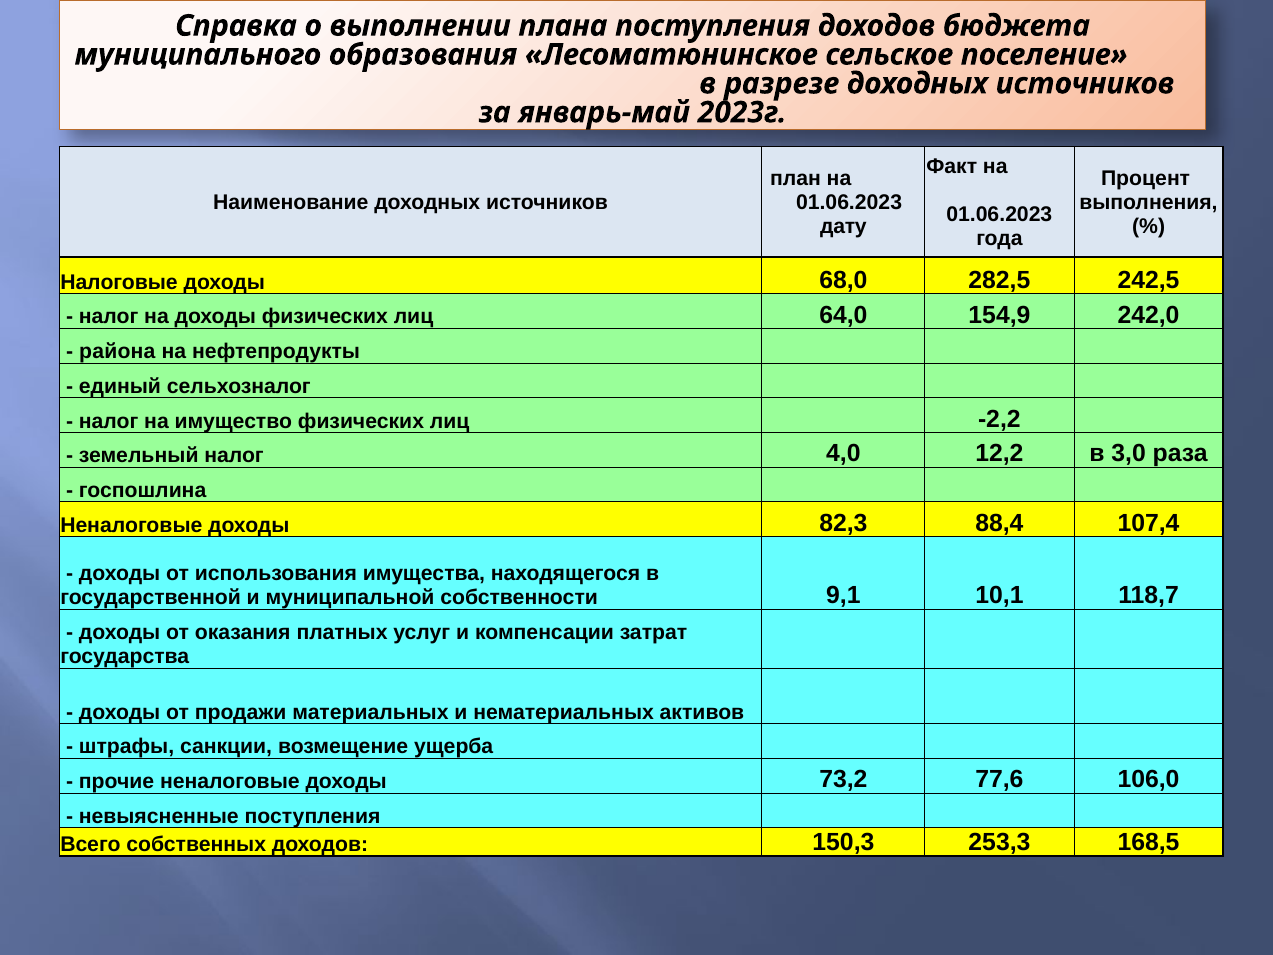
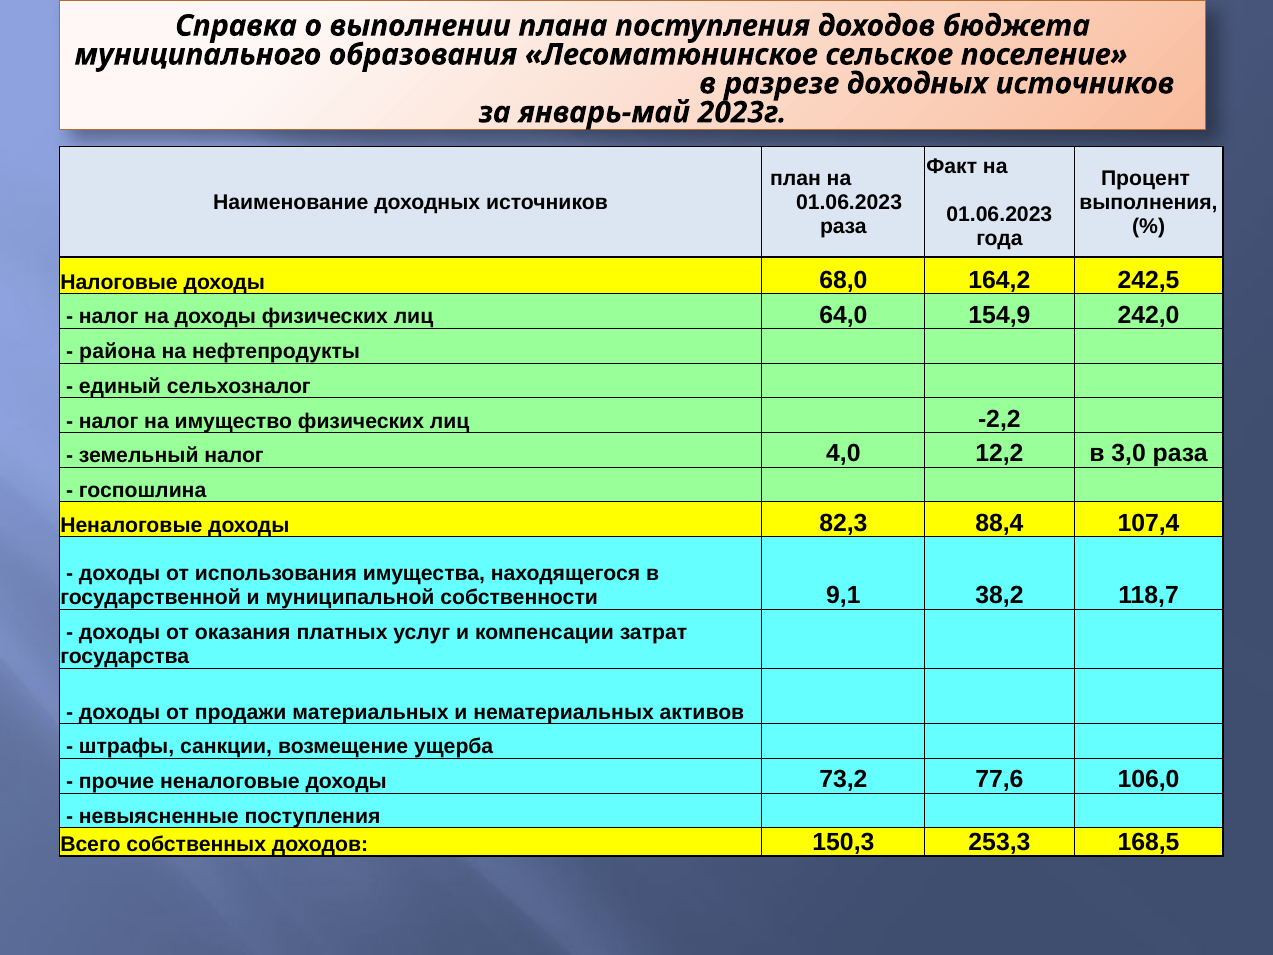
дату: дату -> раза (843, 226)
282,5: 282,5 -> 164,2 (999, 280)
10,1: 10,1 -> 38,2 (999, 596)
